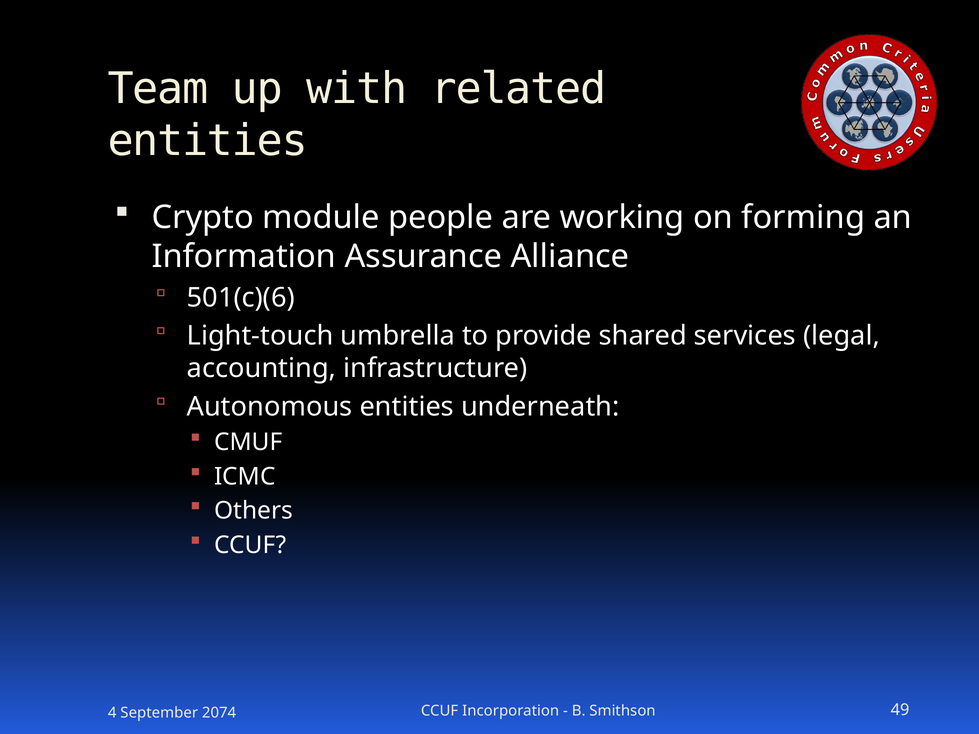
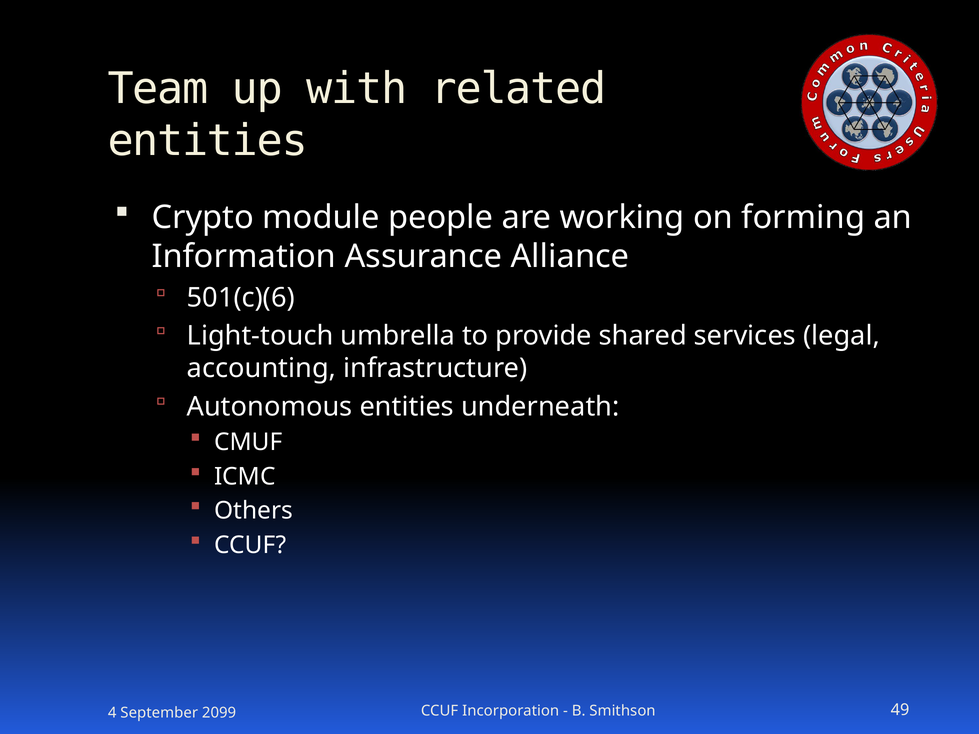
2074: 2074 -> 2099 (219, 713)
